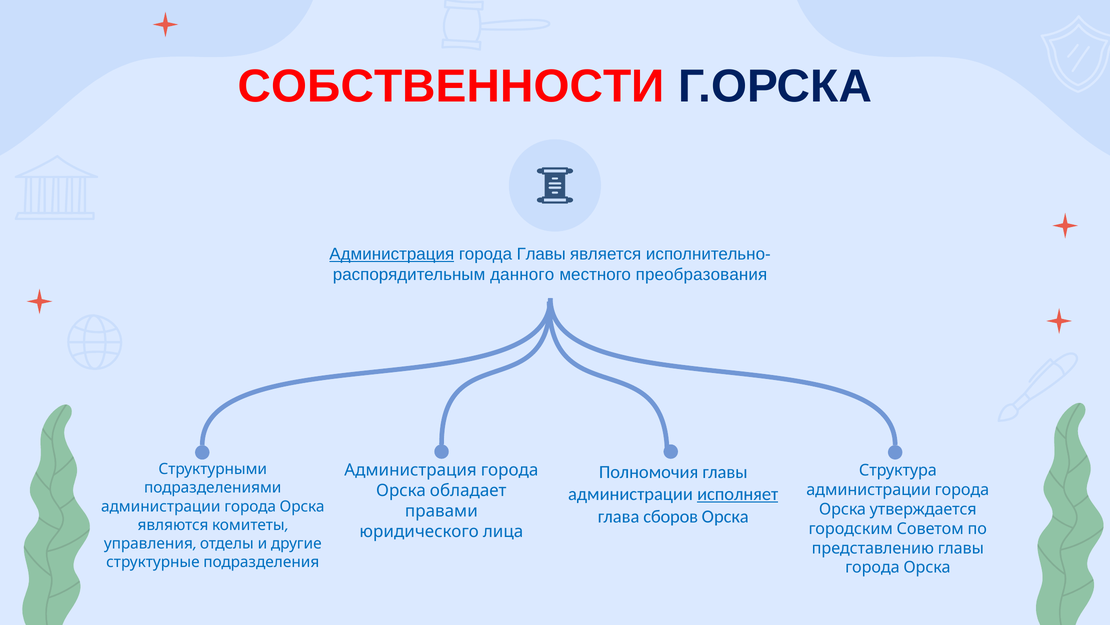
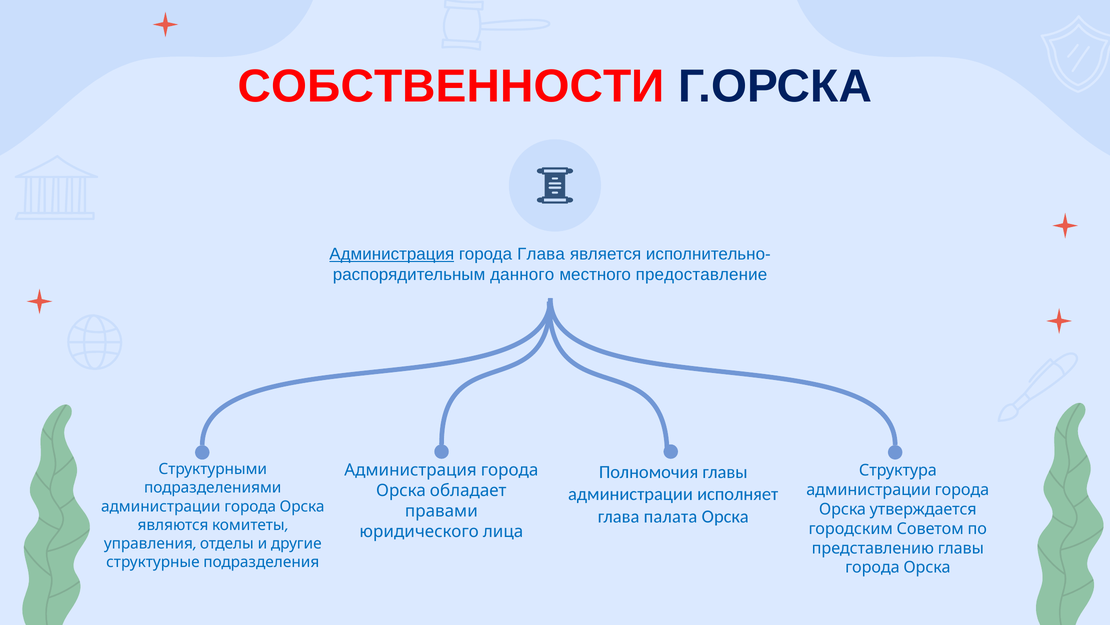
города Главы: Главы -> Глава (541, 254)
преобразования: преобразования -> предоставление (701, 274)
исполняет underline: present -> none (738, 494)
сборов: сборов -> палата (670, 516)
